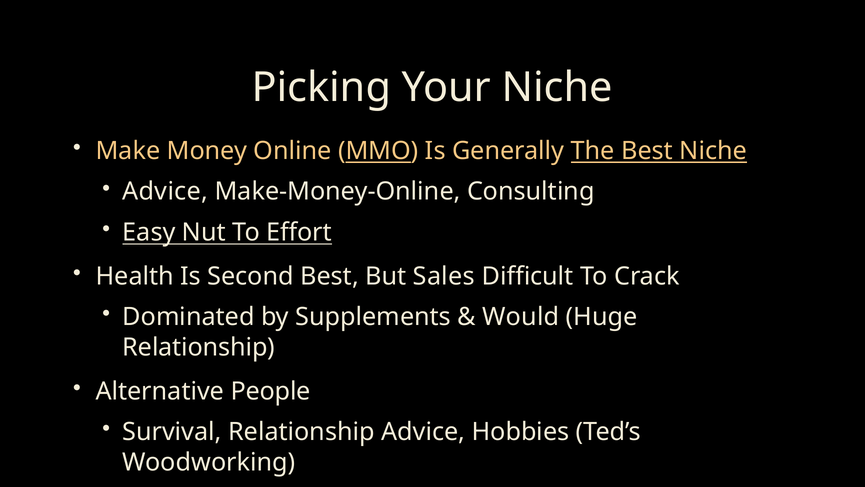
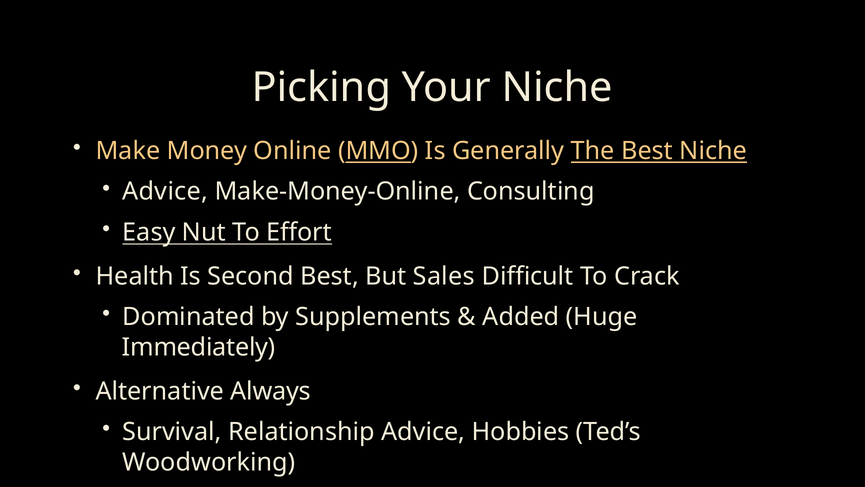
Would: Would -> Added (521, 317)
Relationship: Relationship -> Immediately (199, 347)
People: People -> Always (271, 391)
